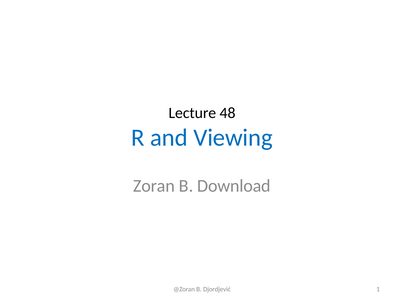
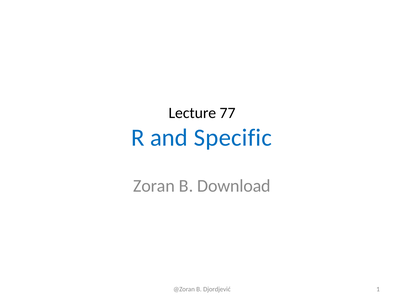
48: 48 -> 77 (228, 113)
Viewing: Viewing -> Specific (233, 138)
